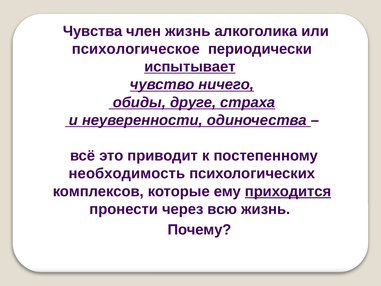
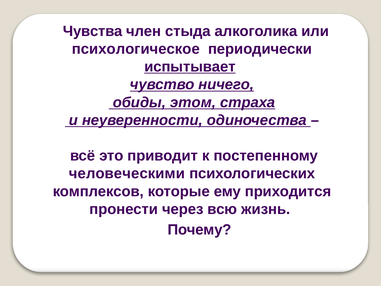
член жизнь: жизнь -> стыда (188, 31)
друге: друге -> этом (193, 102)
необходимость: необходимость -> человеческими (127, 173)
приходится underline: present -> none (288, 191)
